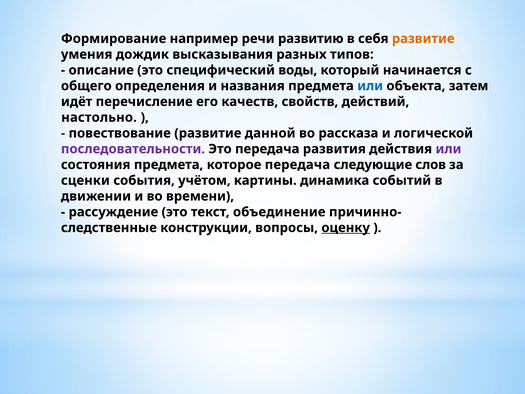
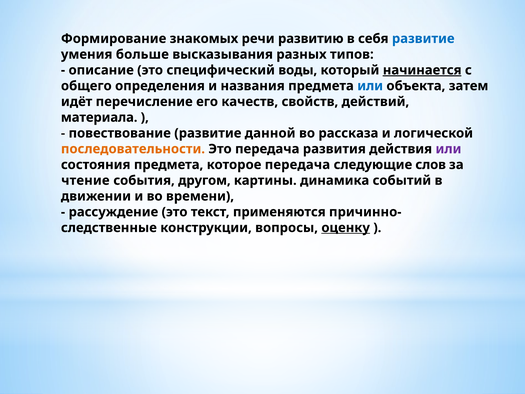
например: например -> знакомых (204, 39)
развитие colour: orange -> blue (423, 39)
дождик: дождик -> больше (142, 54)
начинается underline: none -> present (422, 70)
настольно: настольно -> материала (99, 117)
последовательности colour: purple -> orange (133, 149)
сценки: сценки -> чтение (85, 180)
учётом: учётом -> другом (204, 180)
объединение: объединение -> применяются (279, 212)
